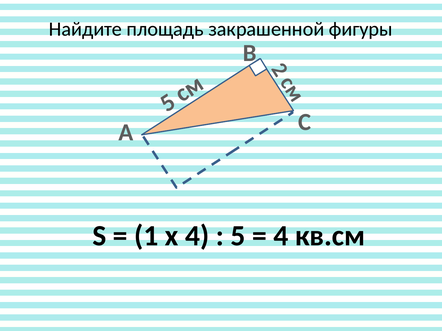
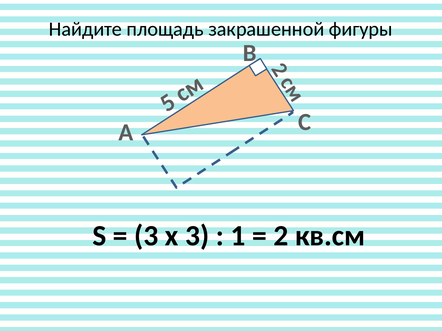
1: 1 -> 3 (146, 236)
х 4: 4 -> 3 (197, 236)
5: 5 -> 1 (238, 236)
4: 4 -> 2 (281, 236)
